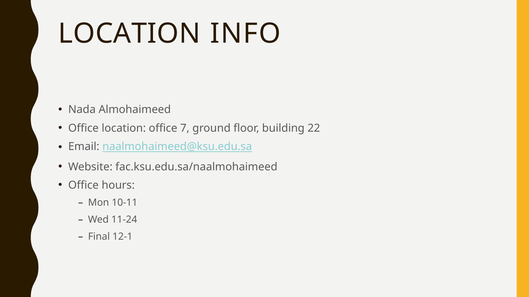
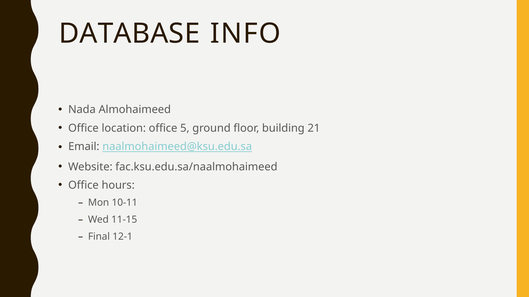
LOCATION: LOCATION -> DATABASE (129, 34)
7: 7 -> 5 (185, 128)
22: 22 -> 21 (314, 128)
11-24: 11-24 -> 11-15 (124, 220)
